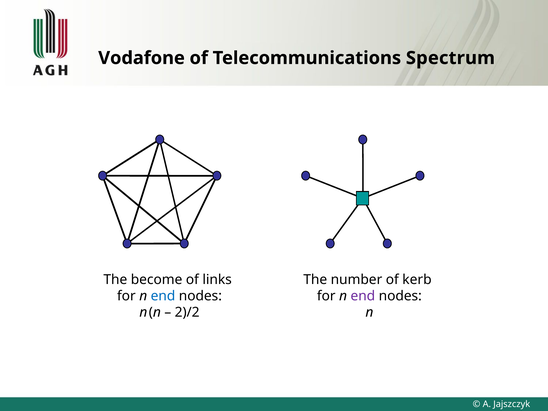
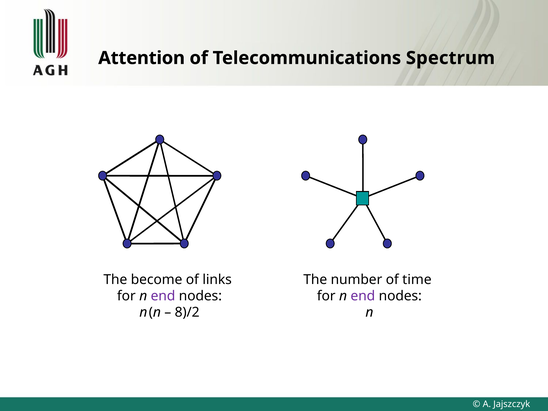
Vodafone: Vodafone -> Attention (142, 58)
kerb: kerb -> time (417, 280)
end colour: blue -> purple (163, 296)
2)/2: 2)/2 -> 8)/2 (187, 312)
